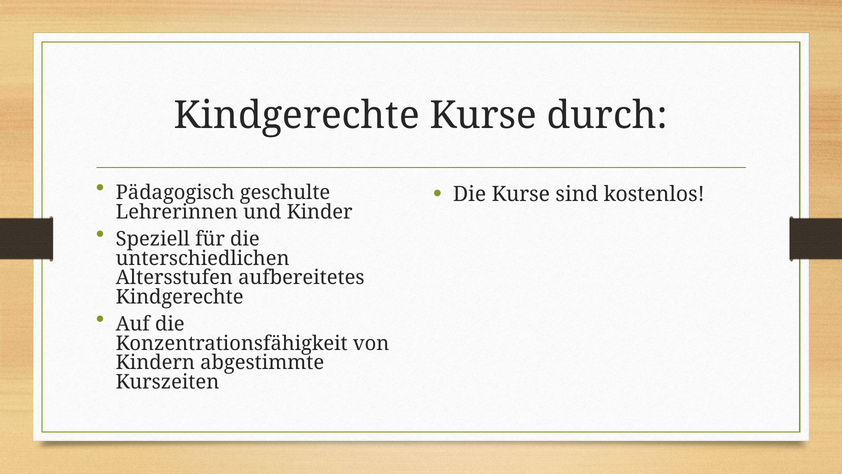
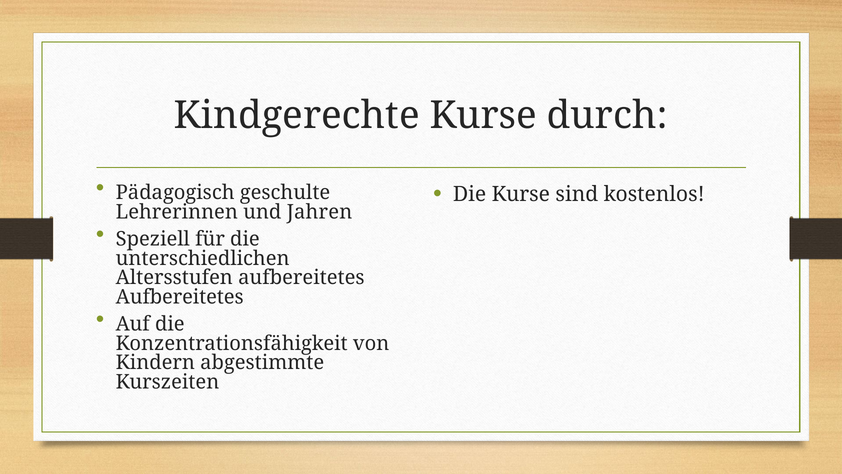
Kinder: Kinder -> Jahren (319, 212)
Kindgerechte: Kindgerechte -> Aufbereitetes (180, 297)
